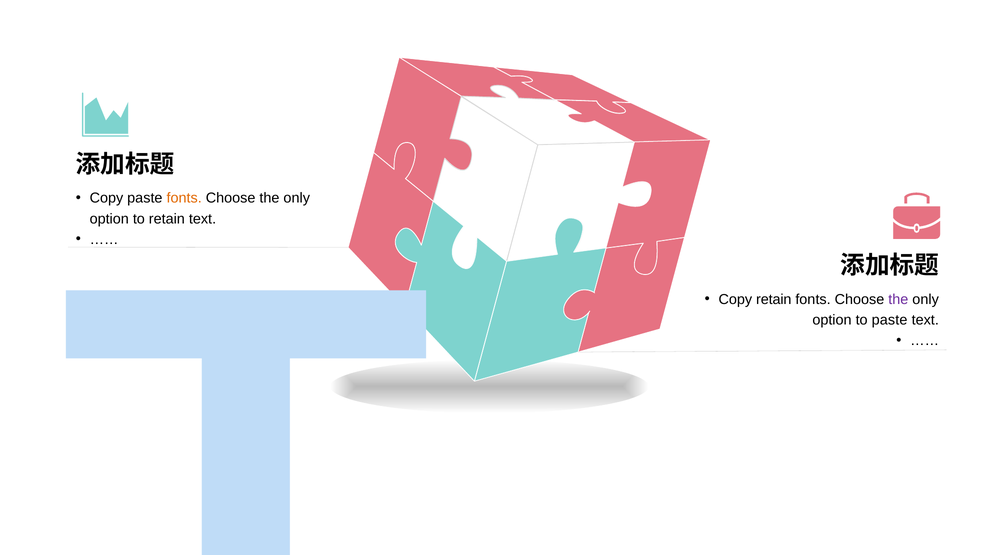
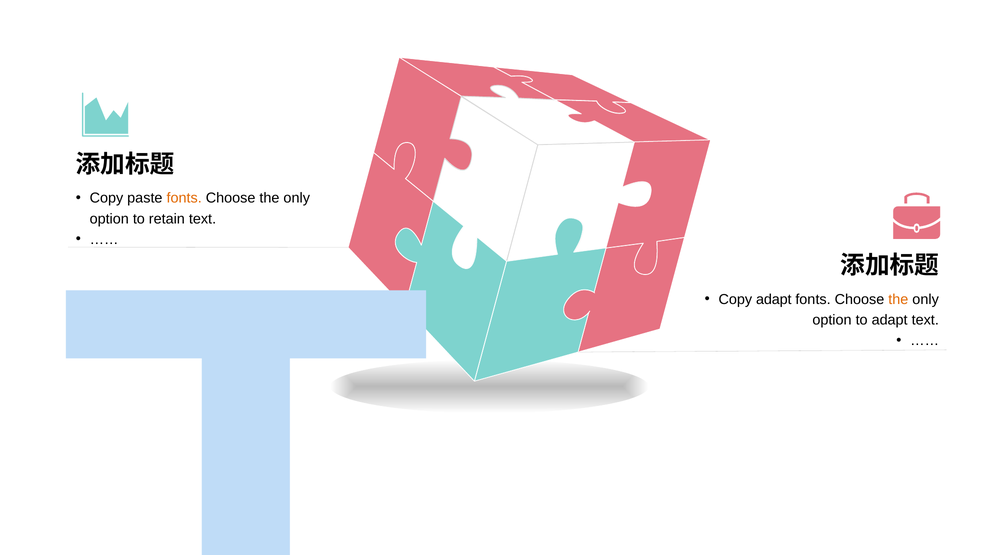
Copy retain: retain -> adapt (774, 299)
the colour: purple -> orange (898, 299)
to paste: paste -> adapt (890, 320)
